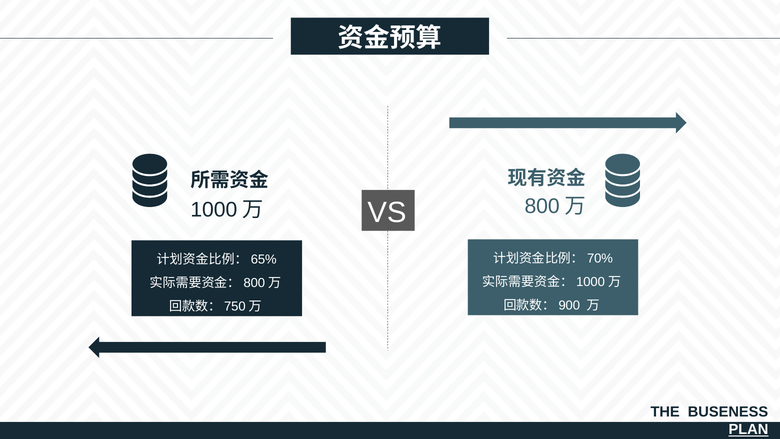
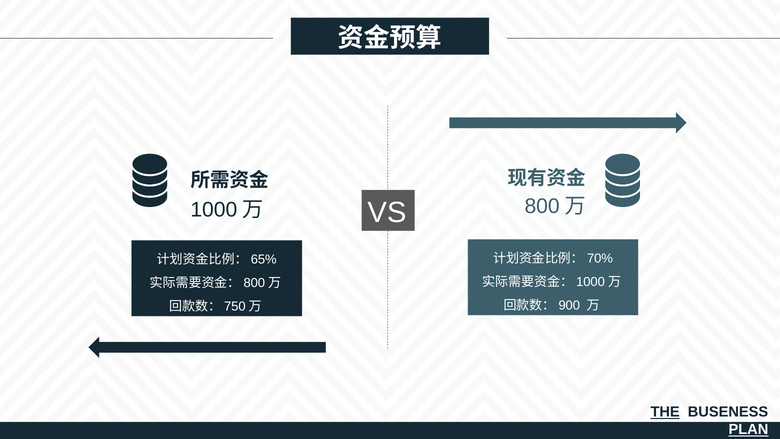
THE underline: none -> present (665, 412)
